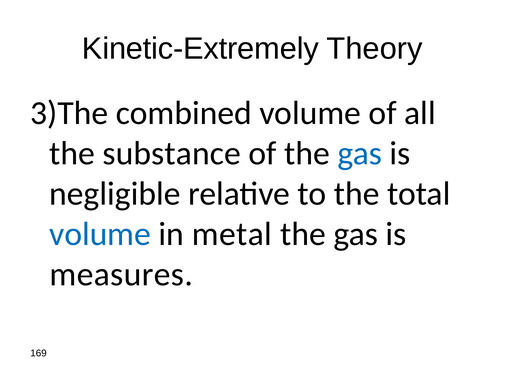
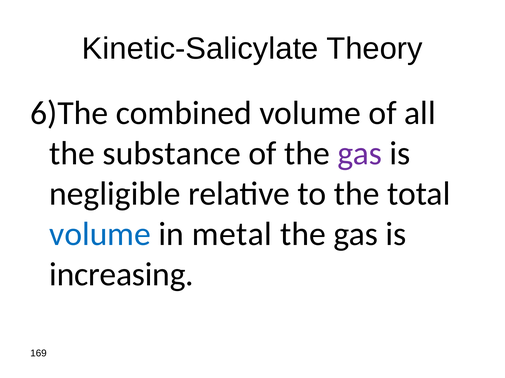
Kinetic-Extremely: Kinetic-Extremely -> Kinetic-Salicylate (200, 49)
3)The: 3)The -> 6)The (69, 113)
gas colour: blue -> purple (360, 154)
measures: measures -> increasing (122, 275)
